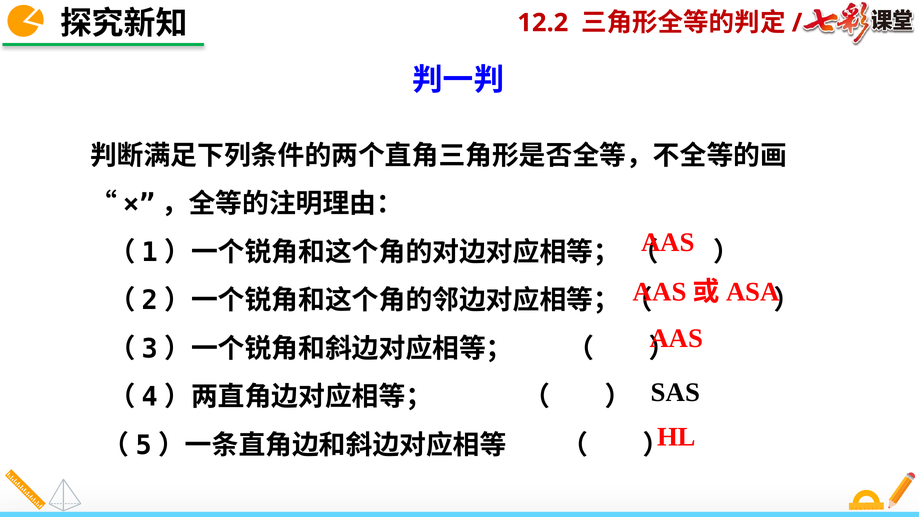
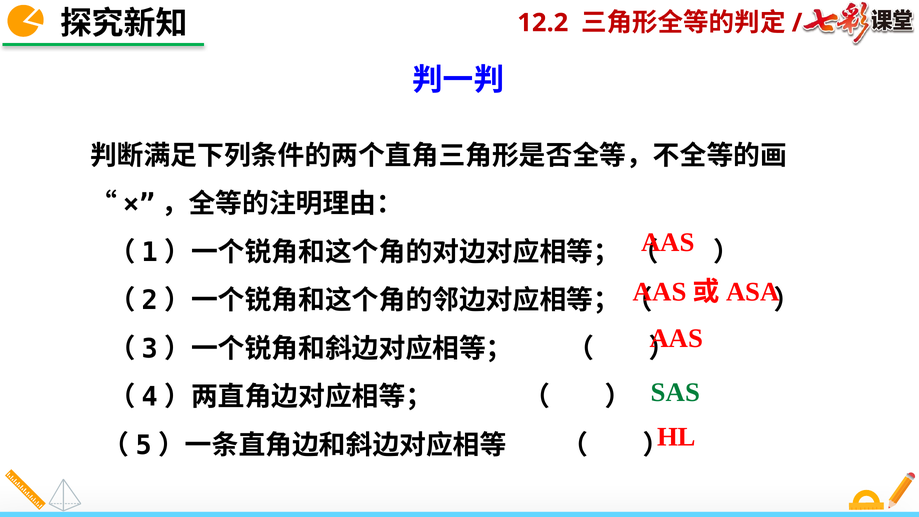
SAS colour: black -> green (675, 392)
